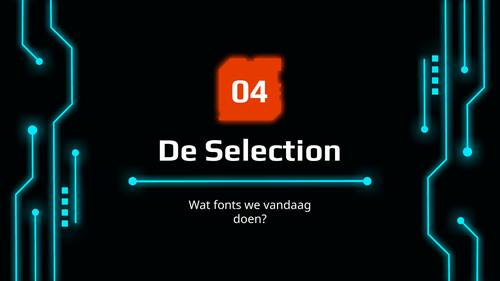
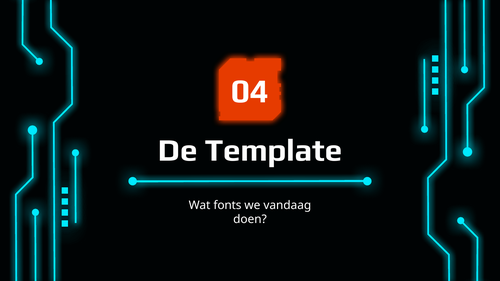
Selection: Selection -> Template (273, 151)
